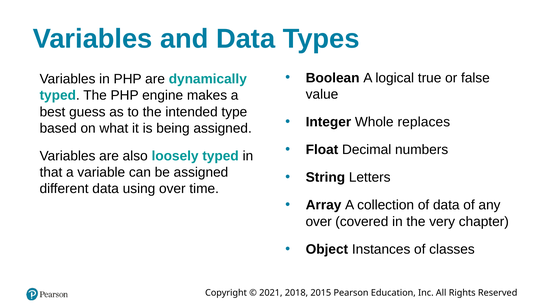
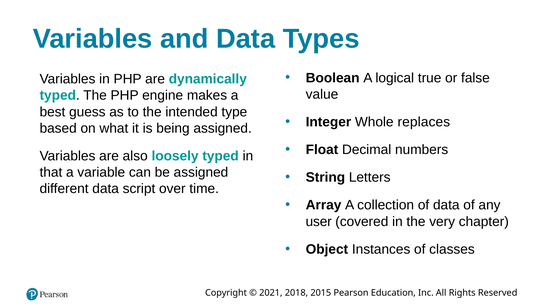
using: using -> script (139, 189)
over: over -> user (319, 222)
